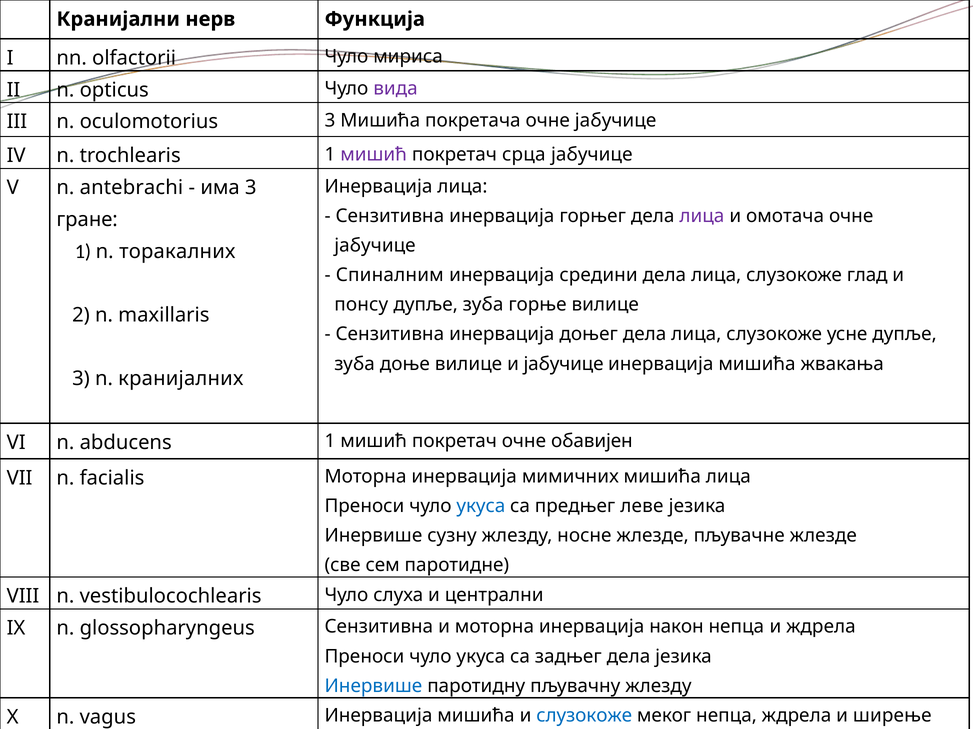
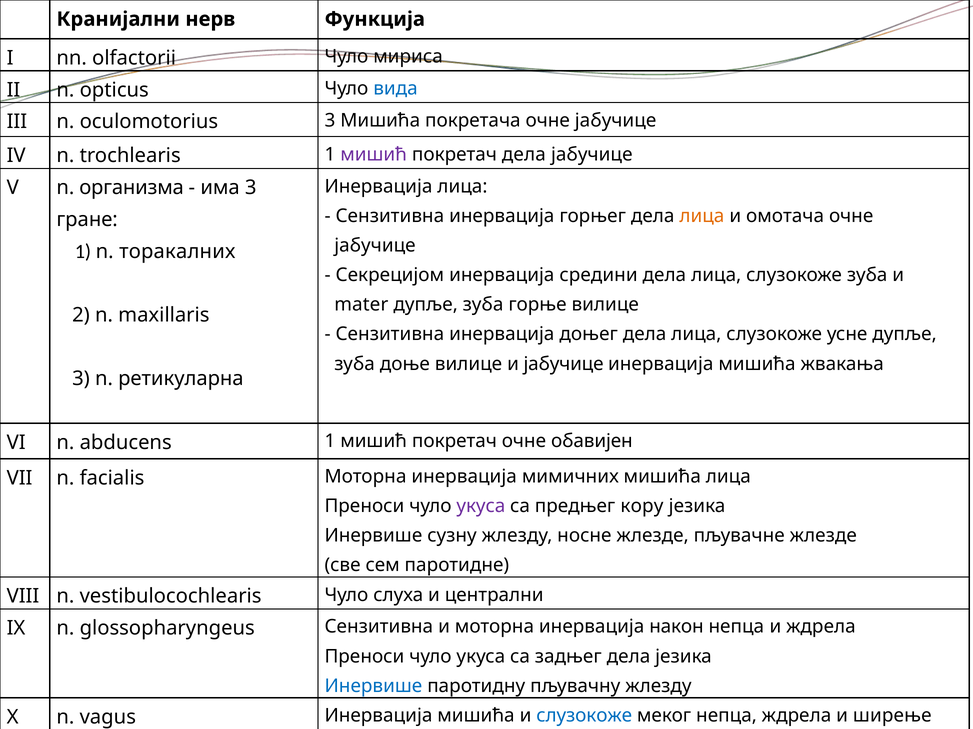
вида colour: purple -> blue (396, 89)
покретач срца: срца -> дела (524, 155)
antebrachi: antebrachi -> организма (132, 188)
лица colour: purple -> orange (702, 216)
Спиналним: Спиналним -> Секрецијом (390, 275)
слузокоже глад: глад -> зуба (867, 275)
понсу: понсу -> mater (361, 305)
кранијалних: кранијалних -> ретикуларна (181, 379)
укуса colour: blue -> purple (481, 507)
леве: леве -> кору (642, 507)
